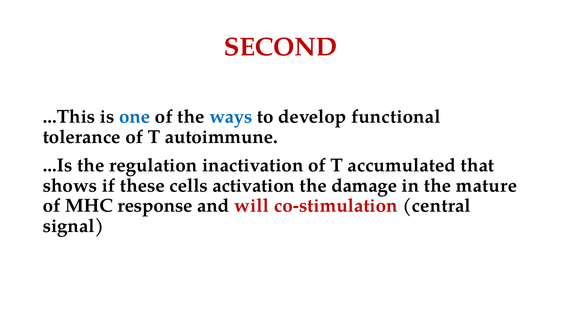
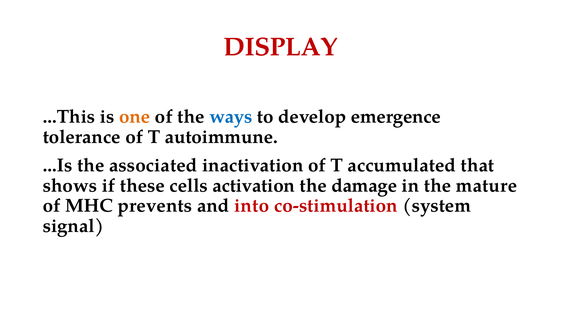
SECOND: SECOND -> DISPLAY (281, 47)
one colour: blue -> orange (135, 117)
functional: functional -> emergence (396, 117)
regulation: regulation -> associated (153, 166)
response: response -> prevents (155, 206)
will: will -> into (252, 206)
central: central -> system (437, 206)
